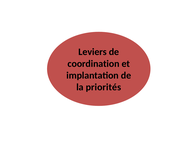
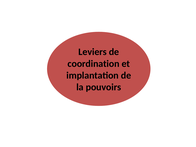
priorités: priorités -> pouvoirs (103, 87)
